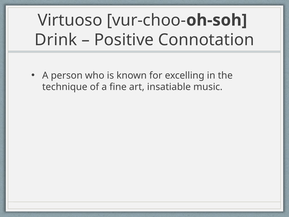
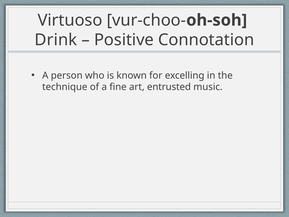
insatiable: insatiable -> entrusted (169, 87)
